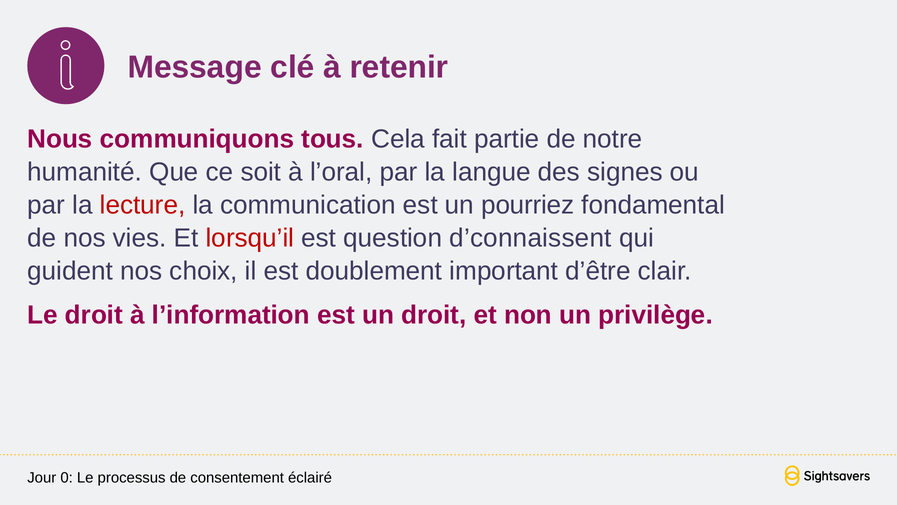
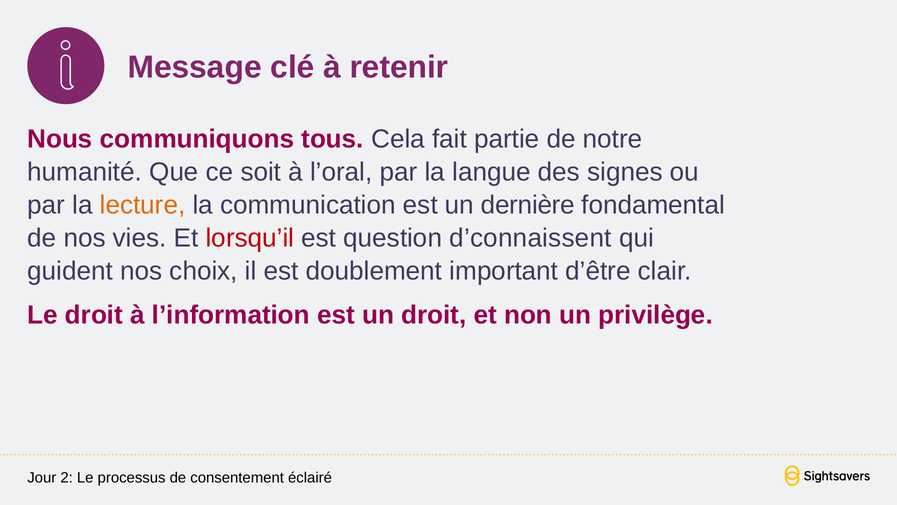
lecture colour: red -> orange (143, 205)
pourriez: pourriez -> dernière (528, 205)
0: 0 -> 2 (67, 477)
